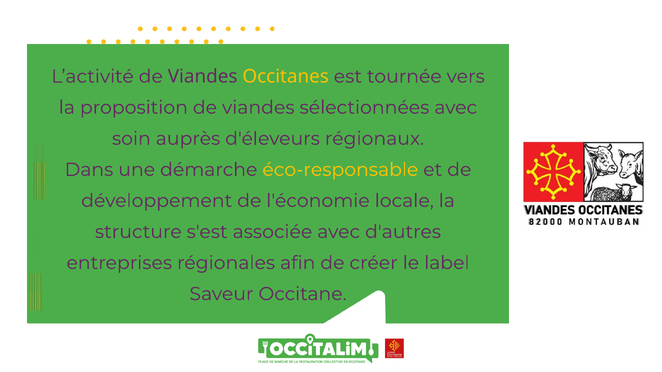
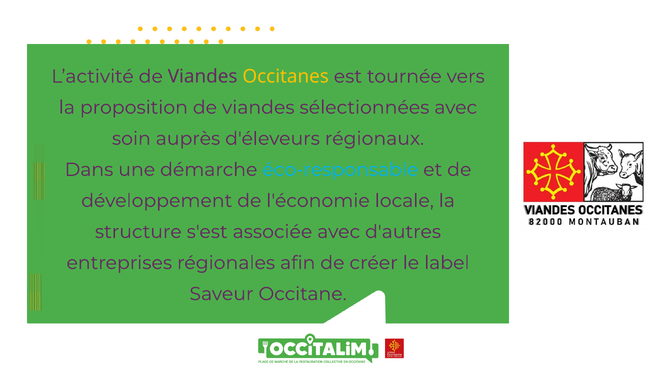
éco-responsable colour: yellow -> light blue (340, 170)
